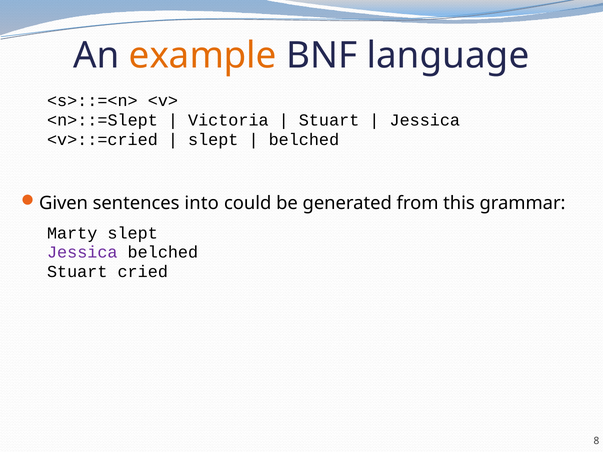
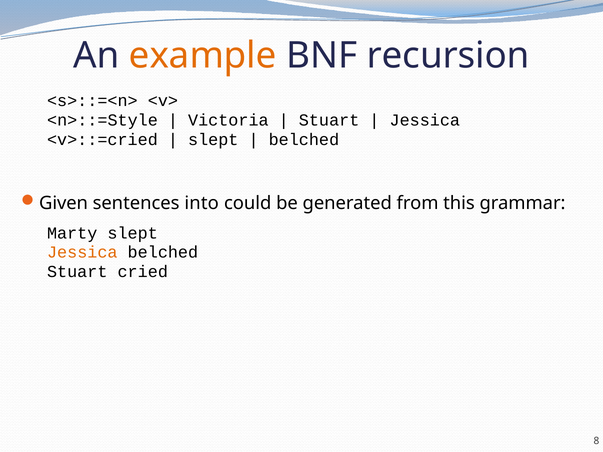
language: language -> recursion (448, 56)
<n>::=Slept: <n>::=Slept -> <n>::=Style (102, 120)
Jessica colour: purple -> orange (82, 253)
